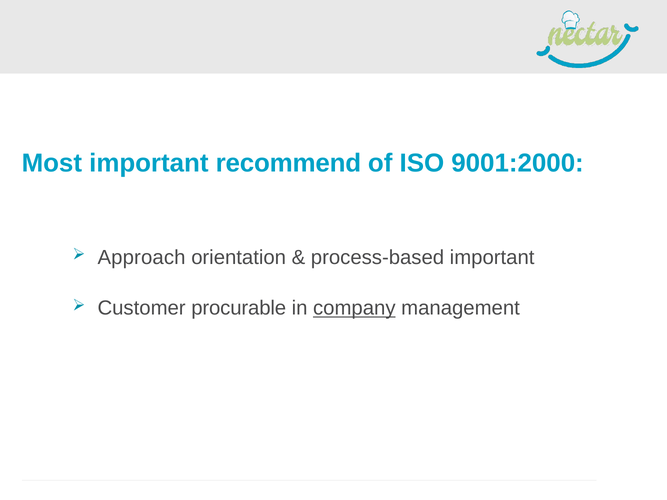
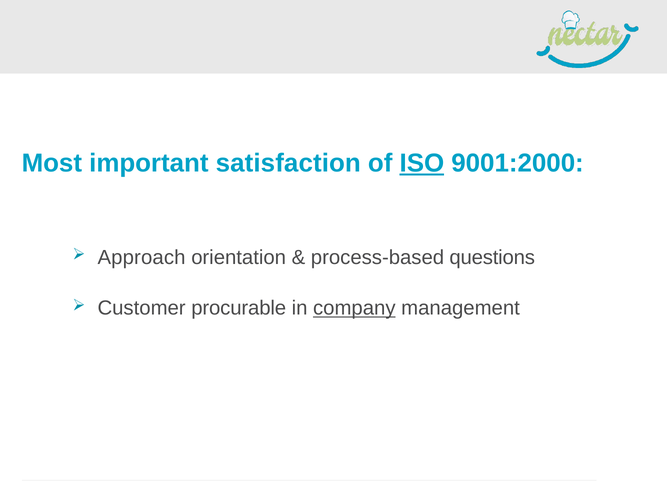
recommend: recommend -> satisfaction (288, 163)
ISO underline: none -> present (422, 163)
process-based important: important -> questions (492, 258)
